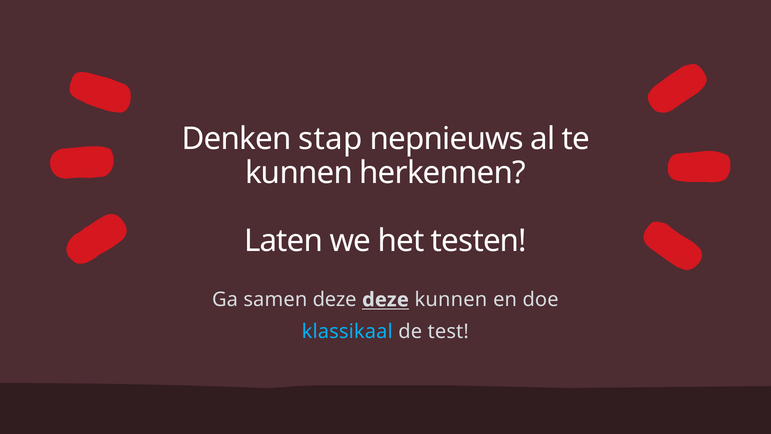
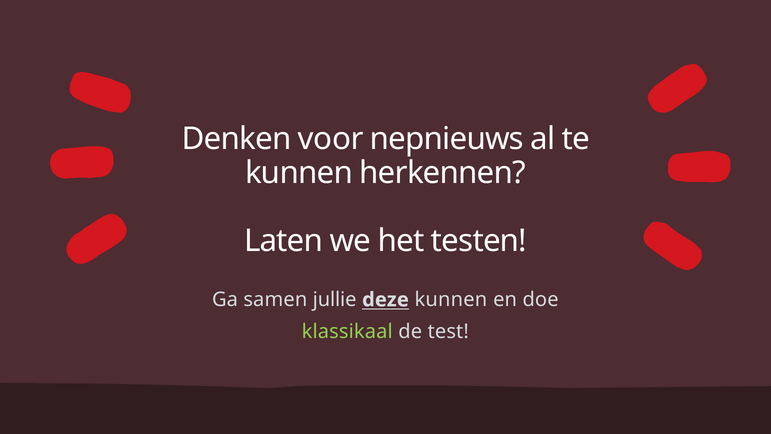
stap: stap -> voor (331, 139)
samen deze: deze -> jullie (335, 300)
klassikaal colour: light blue -> light green (347, 332)
